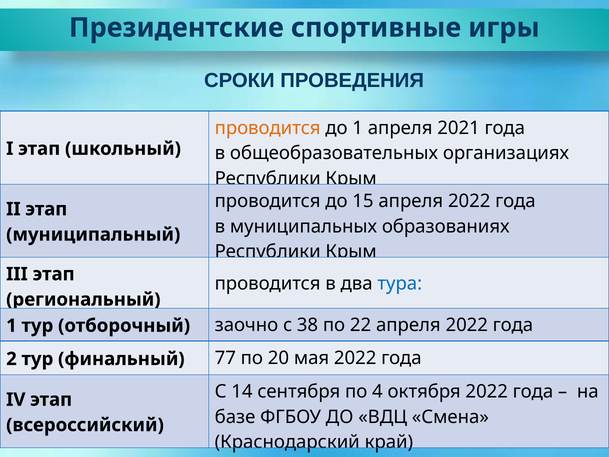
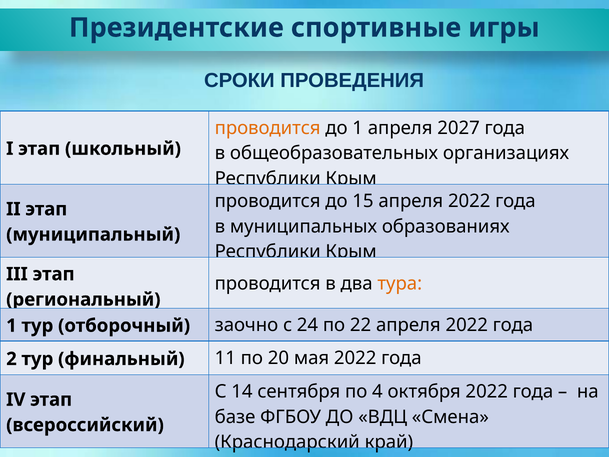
2021: 2021 -> 2027 (459, 128)
тура colour: blue -> orange (400, 284)
38: 38 -> 24 (307, 325)
77: 77 -> 11 (225, 358)
